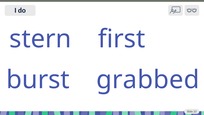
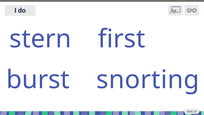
grabbed: grabbed -> snorting (148, 80)
